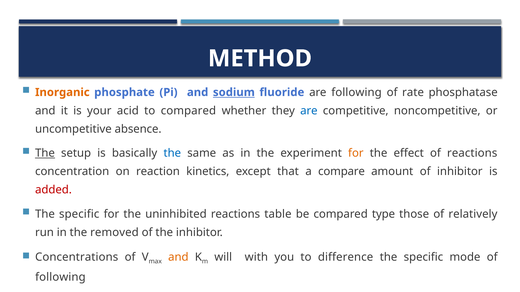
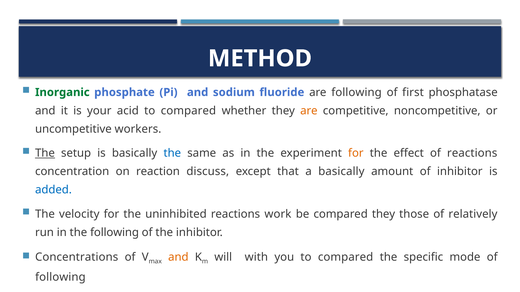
Inorganic colour: orange -> green (62, 92)
sodium underline: present -> none (234, 92)
rate: rate -> first (413, 92)
are colour: blue -> orange (309, 111)
absence: absence -> workers (138, 129)
kinetics: kinetics -> discuss (208, 172)
a compare: compare -> basically (341, 172)
added colour: red -> blue (53, 190)
specific: specific -> velocity (79, 214)
table: table -> work (278, 214)
compared type: type -> they (384, 214)
the removed: removed -> following (115, 233)
you to difference: difference -> compared (346, 257)
